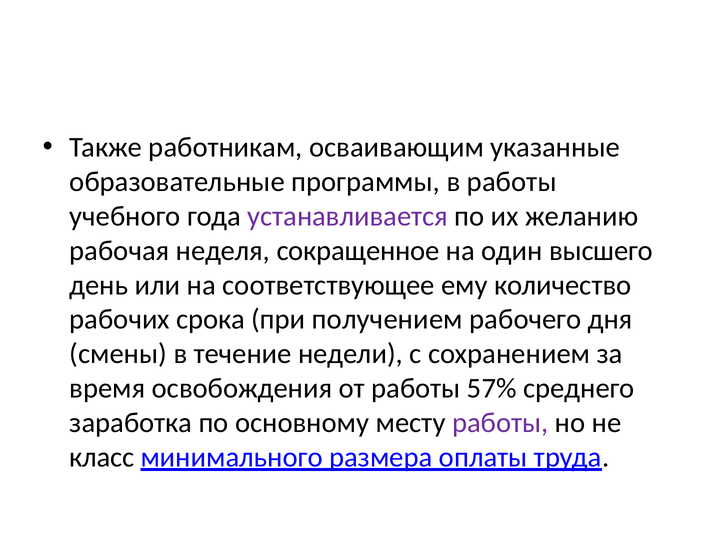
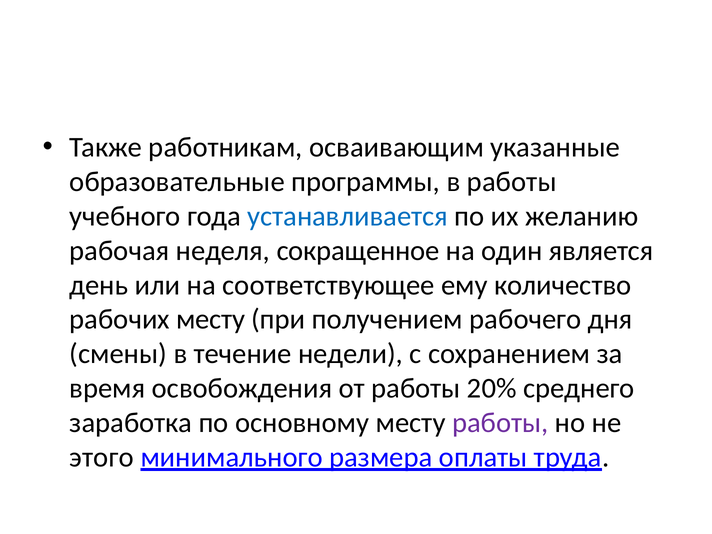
устанавливается colour: purple -> blue (348, 216)
высшего: высшего -> является (601, 251)
рабочих срока: срока -> месту (211, 319)
57%: 57% -> 20% (492, 388)
класс: класс -> этого (102, 457)
